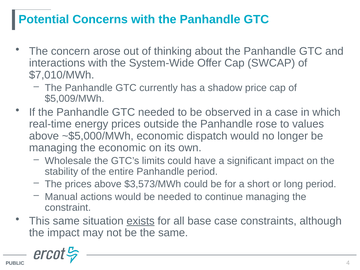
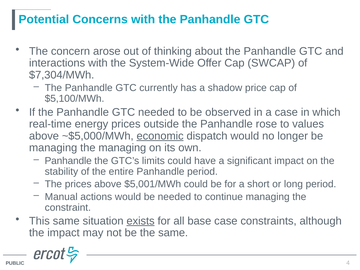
$7,010/MWh: $7,010/MWh -> $7,304/MWh (62, 75)
$5,009/MWh: $5,009/MWh -> $5,100/MWh (75, 99)
economic underline: none -> present (160, 136)
the economic: economic -> managing (122, 148)
Wholesale: Wholesale -> Panhandle (68, 161)
$3,573/MWh: $3,573/MWh -> $5,001/MWh (153, 184)
